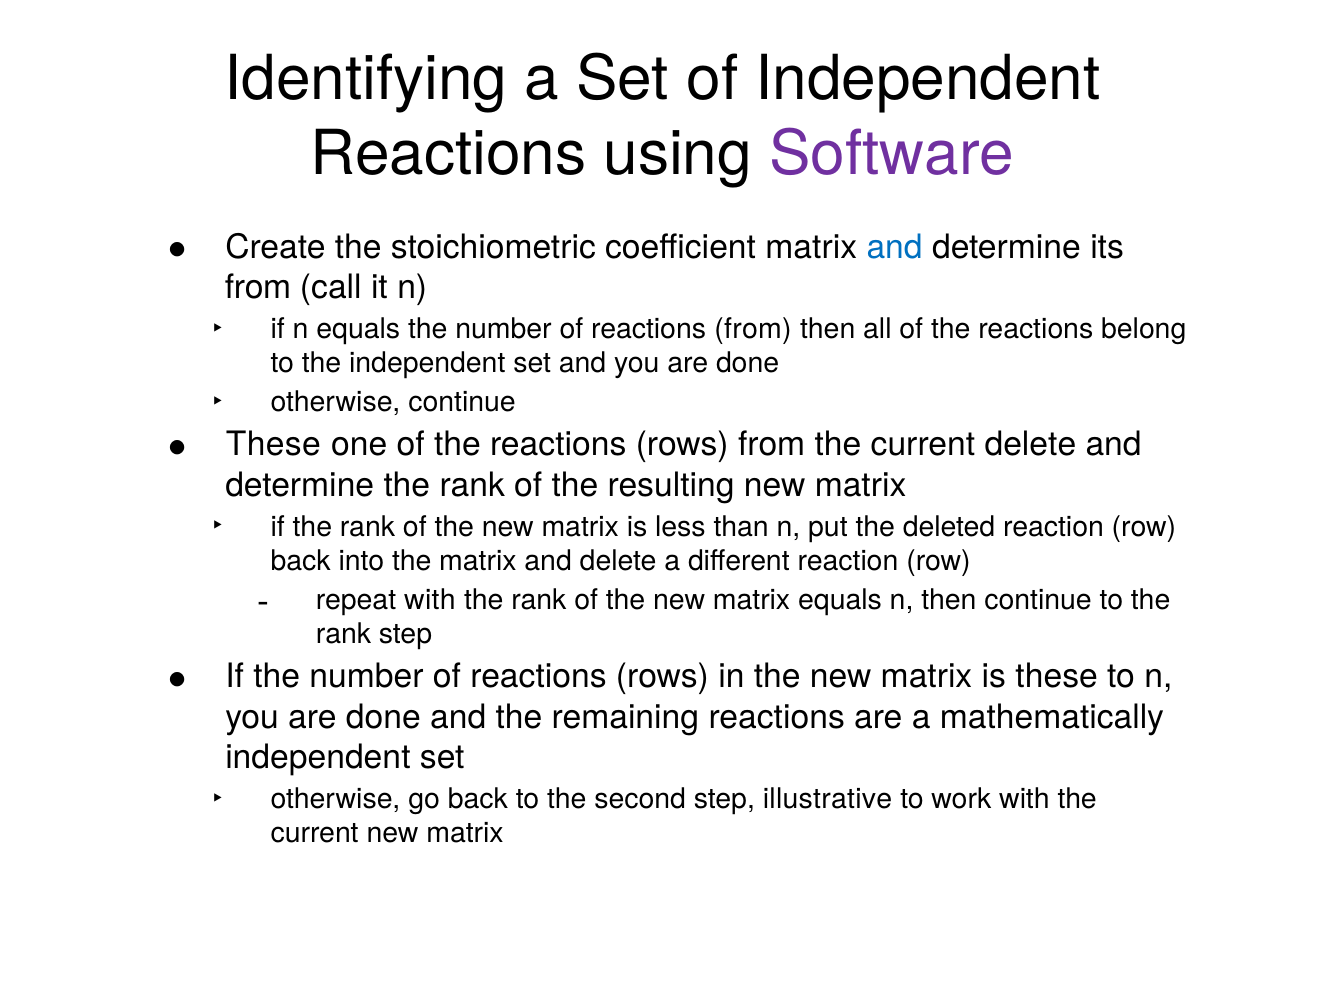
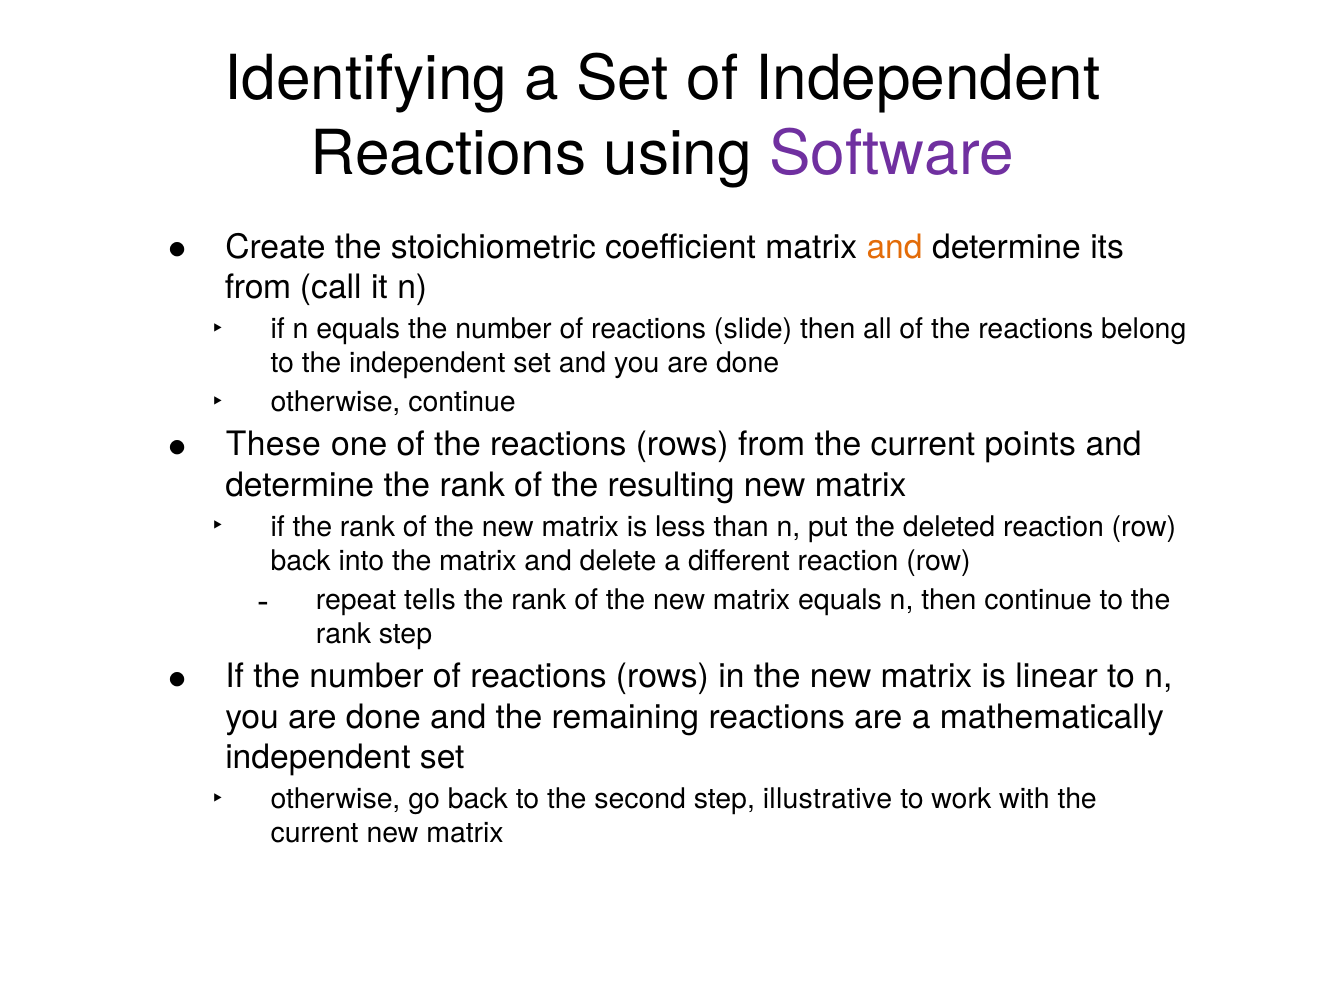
and colour: blue -> orange (895, 247)
reactions from: from -> slide (753, 329)
current delete: delete -> points (1030, 445)
repeat with: with -> tells (430, 600)
is these: these -> linear (1057, 677)
